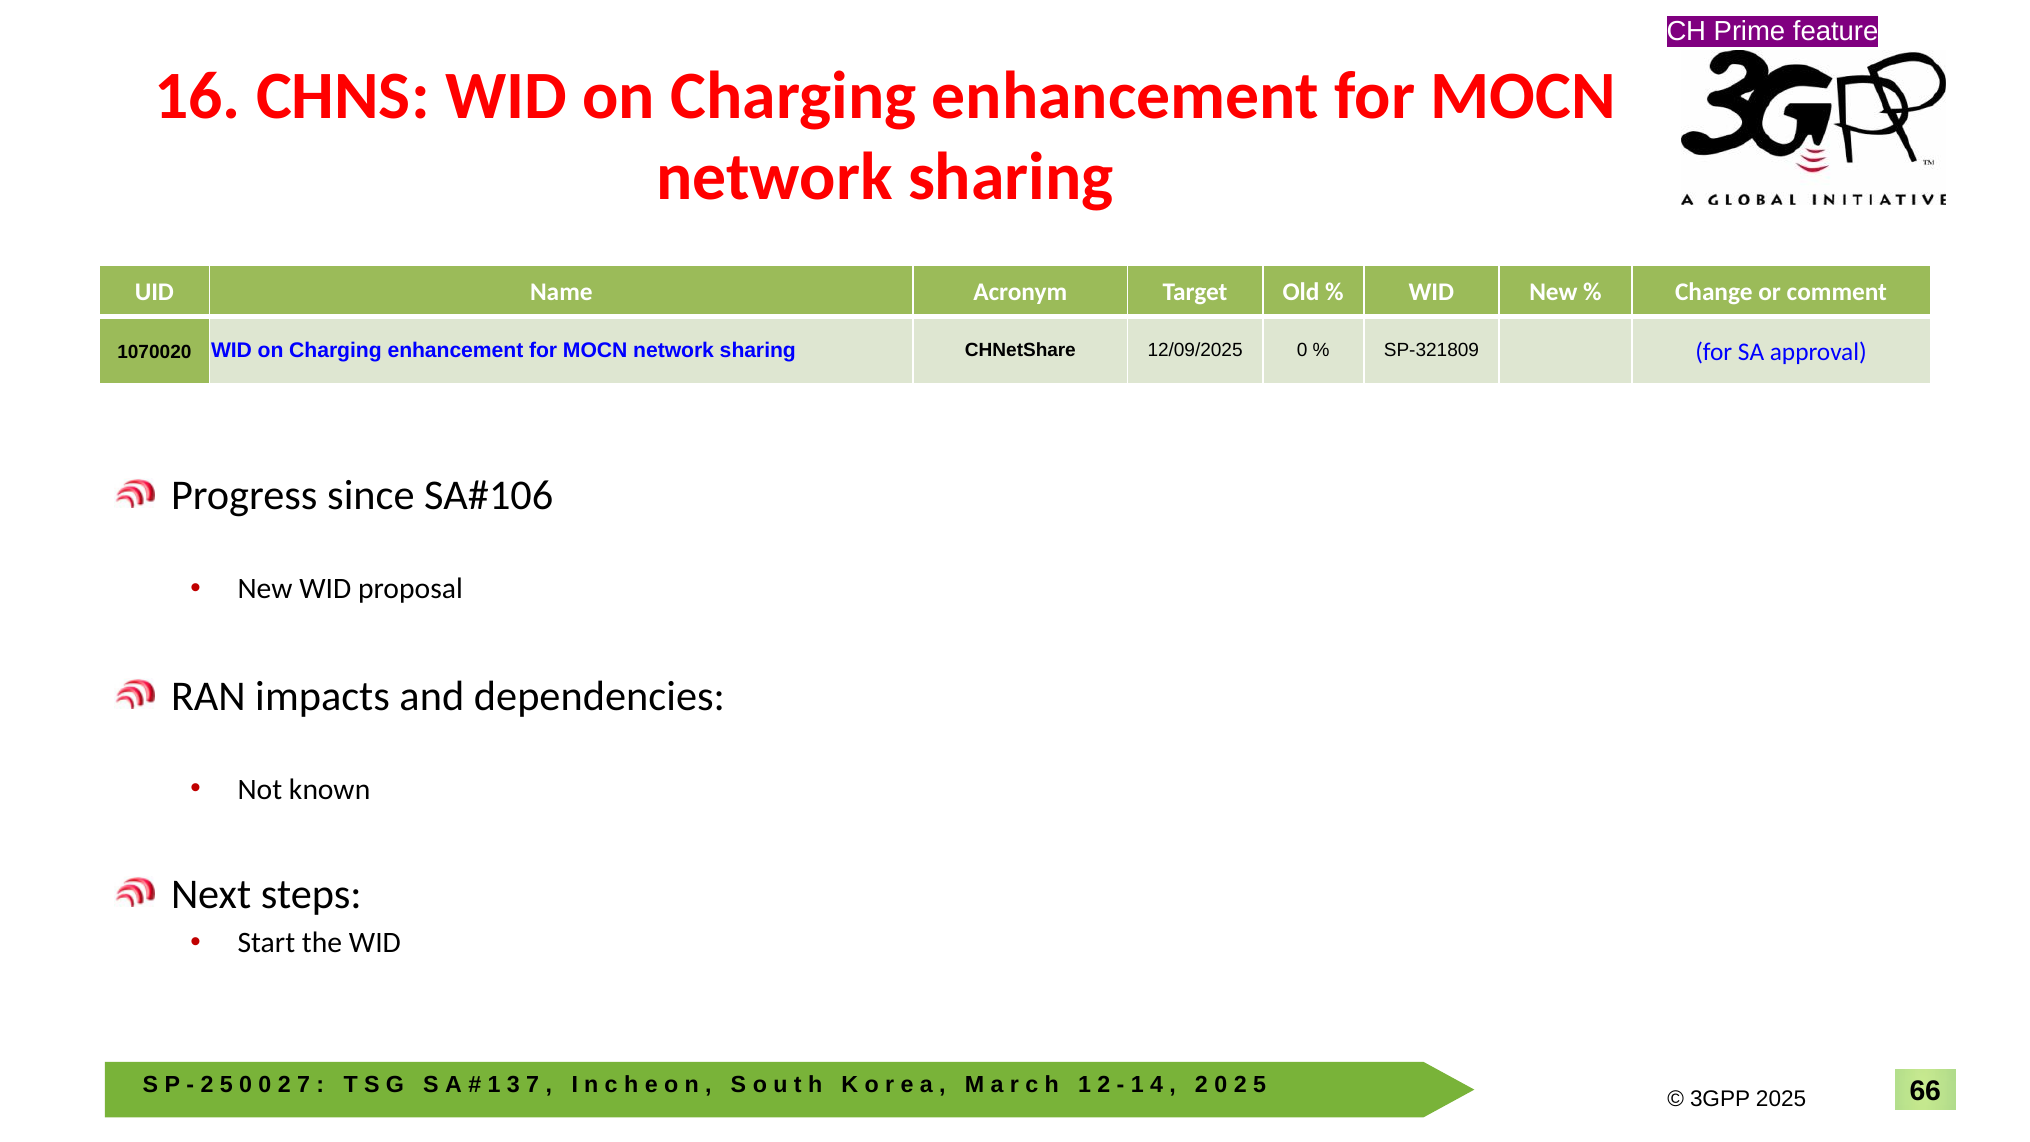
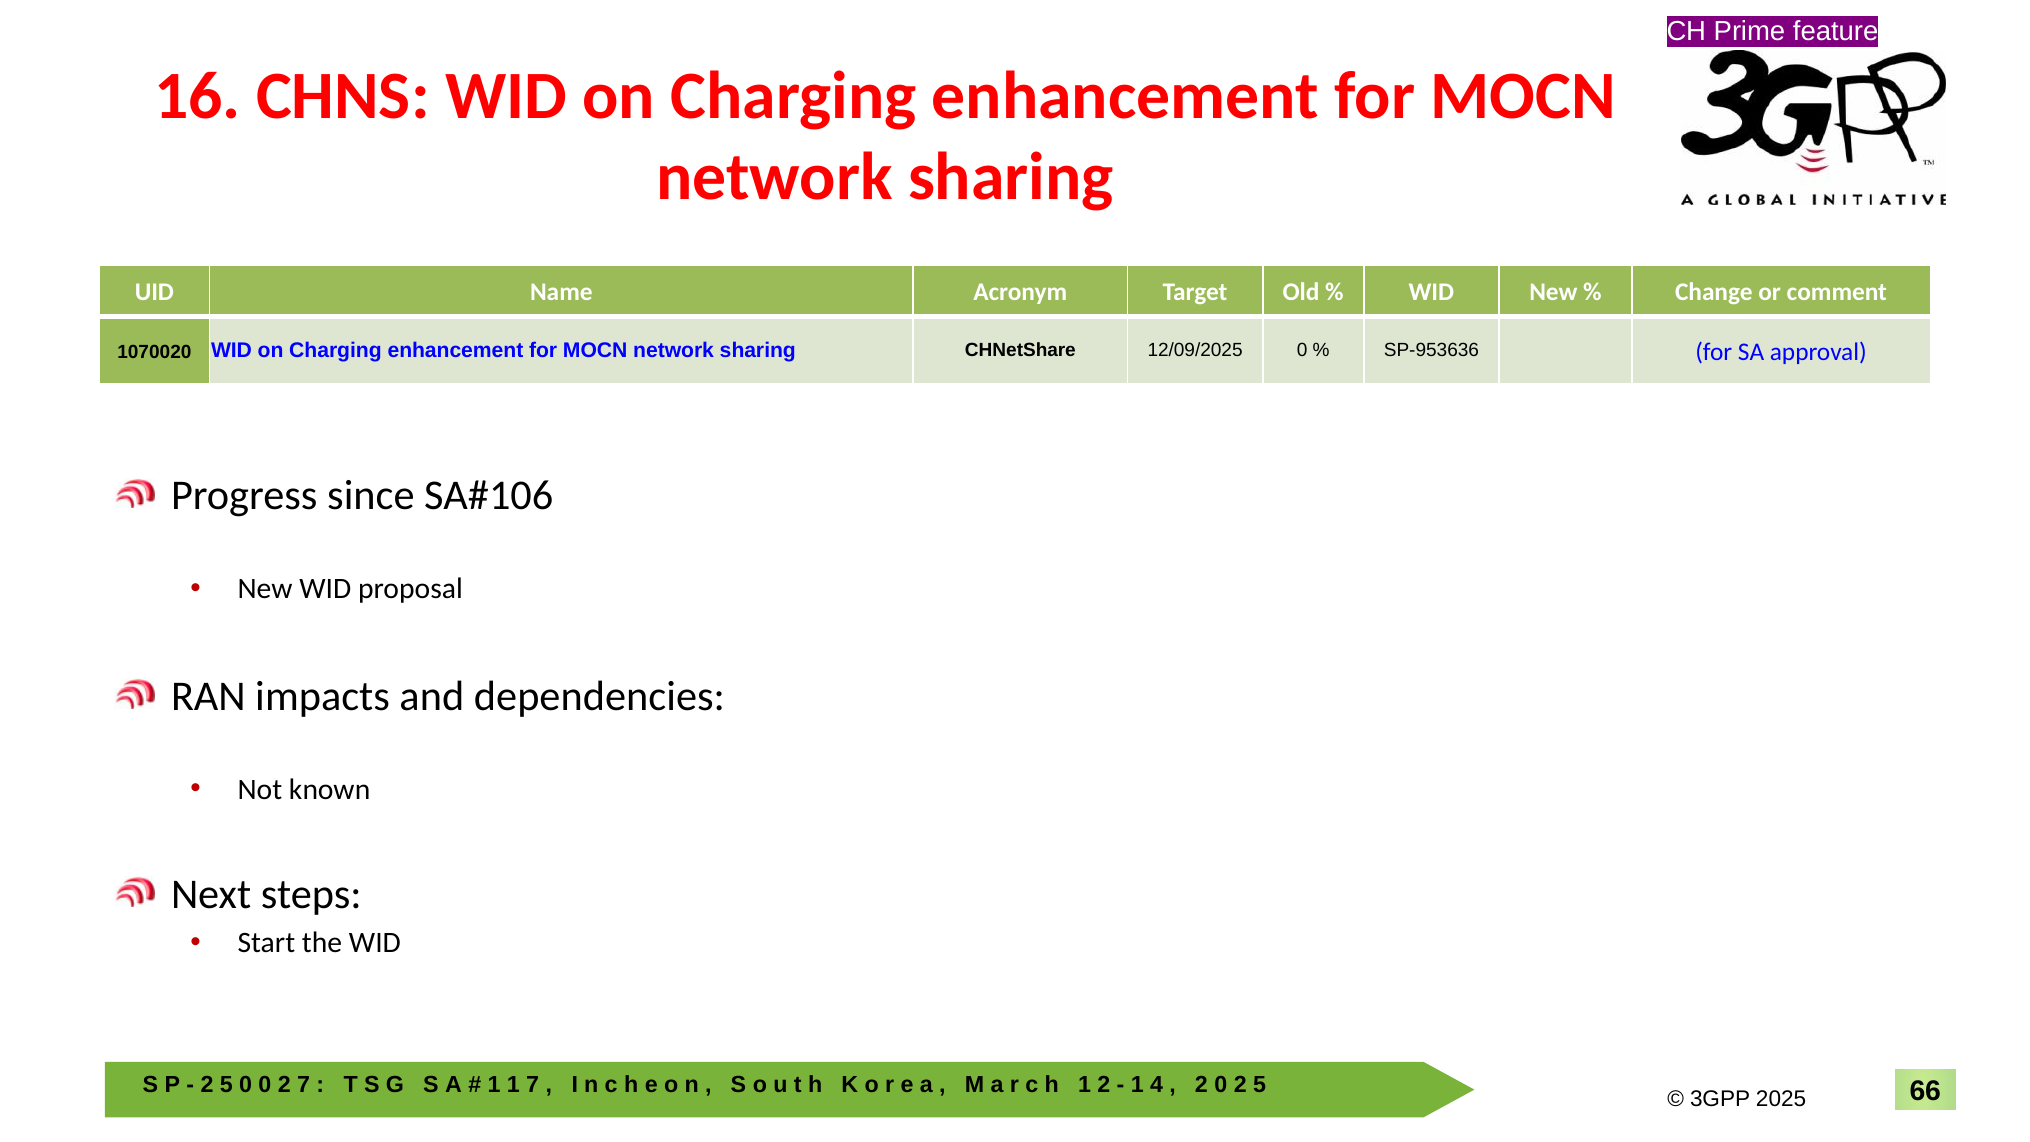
SP-321809: SP-321809 -> SP-953636 (1431, 351)
3: 3 -> 1 (513, 1084)
